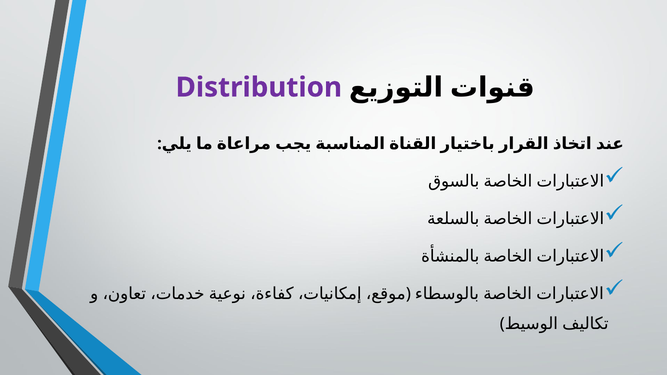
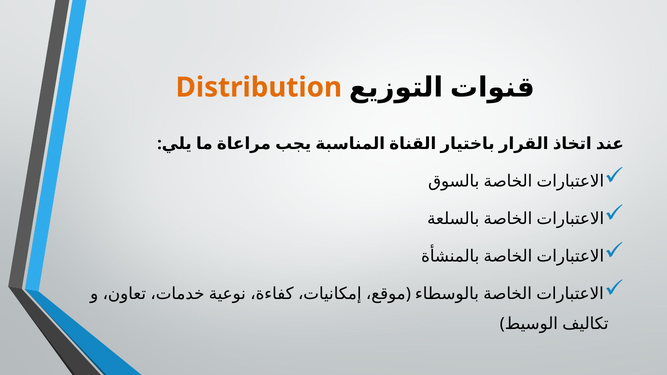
Distribution colour: purple -> orange (259, 87)
